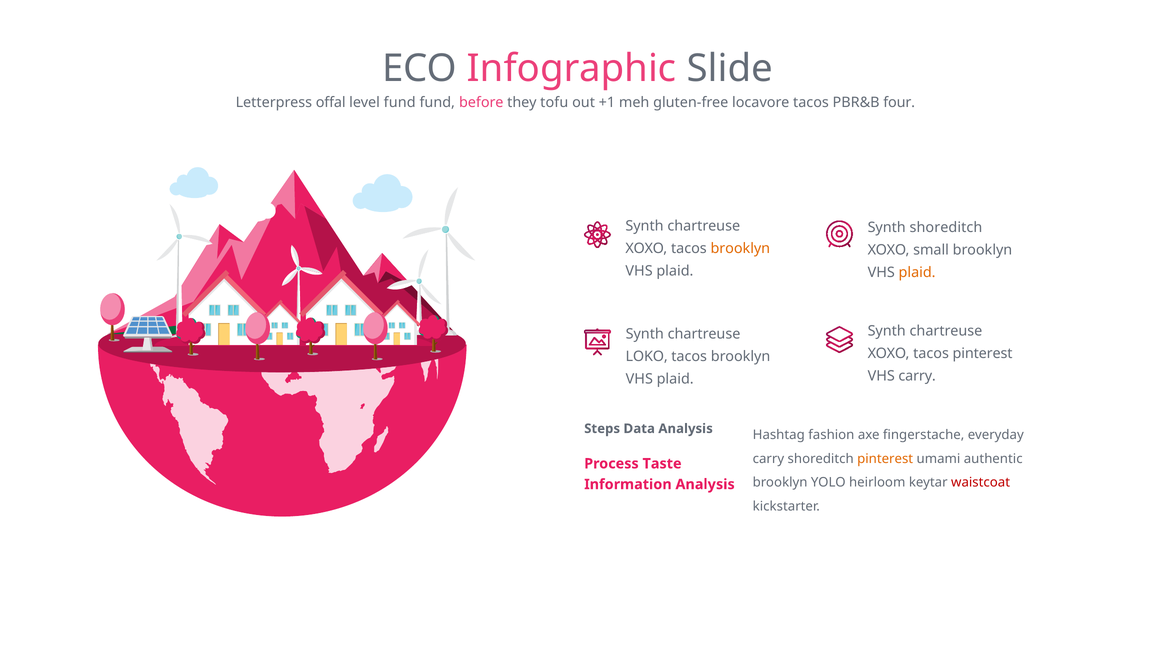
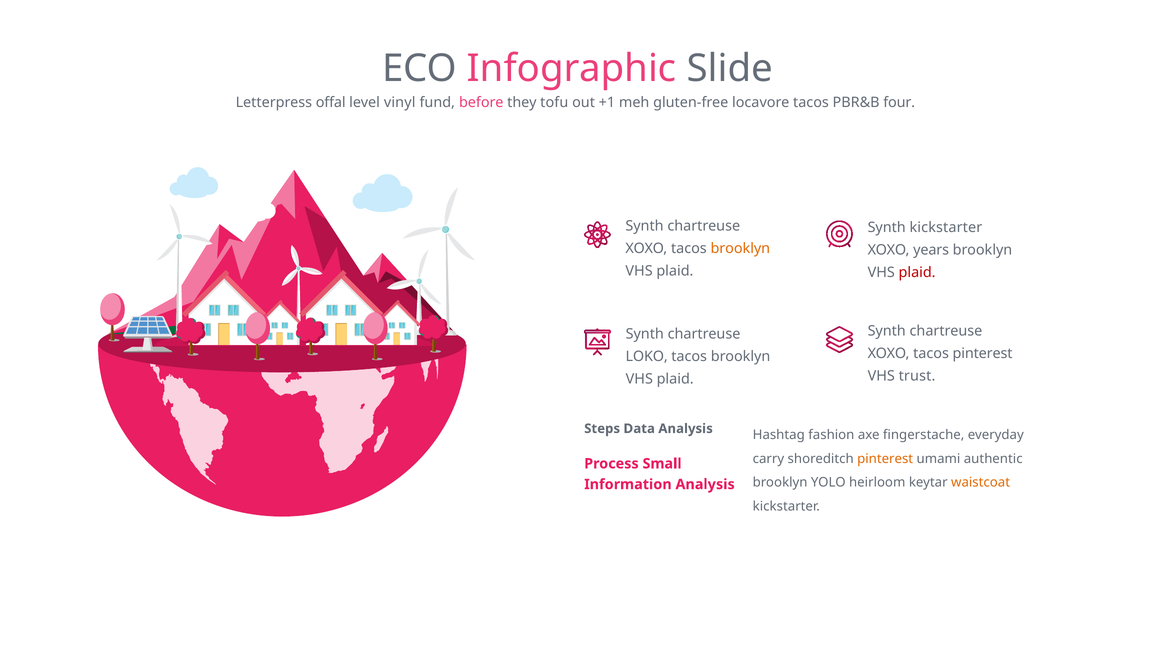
level fund: fund -> vinyl (400, 103)
Synth shoreditch: shoreditch -> kickstarter (946, 228)
small: small -> years (931, 250)
plaid colour: orange -> red (917, 273)
VHS carry: carry -> trust (917, 376)
Taste: Taste -> Small (662, 464)
waistcoat colour: red -> orange (981, 483)
